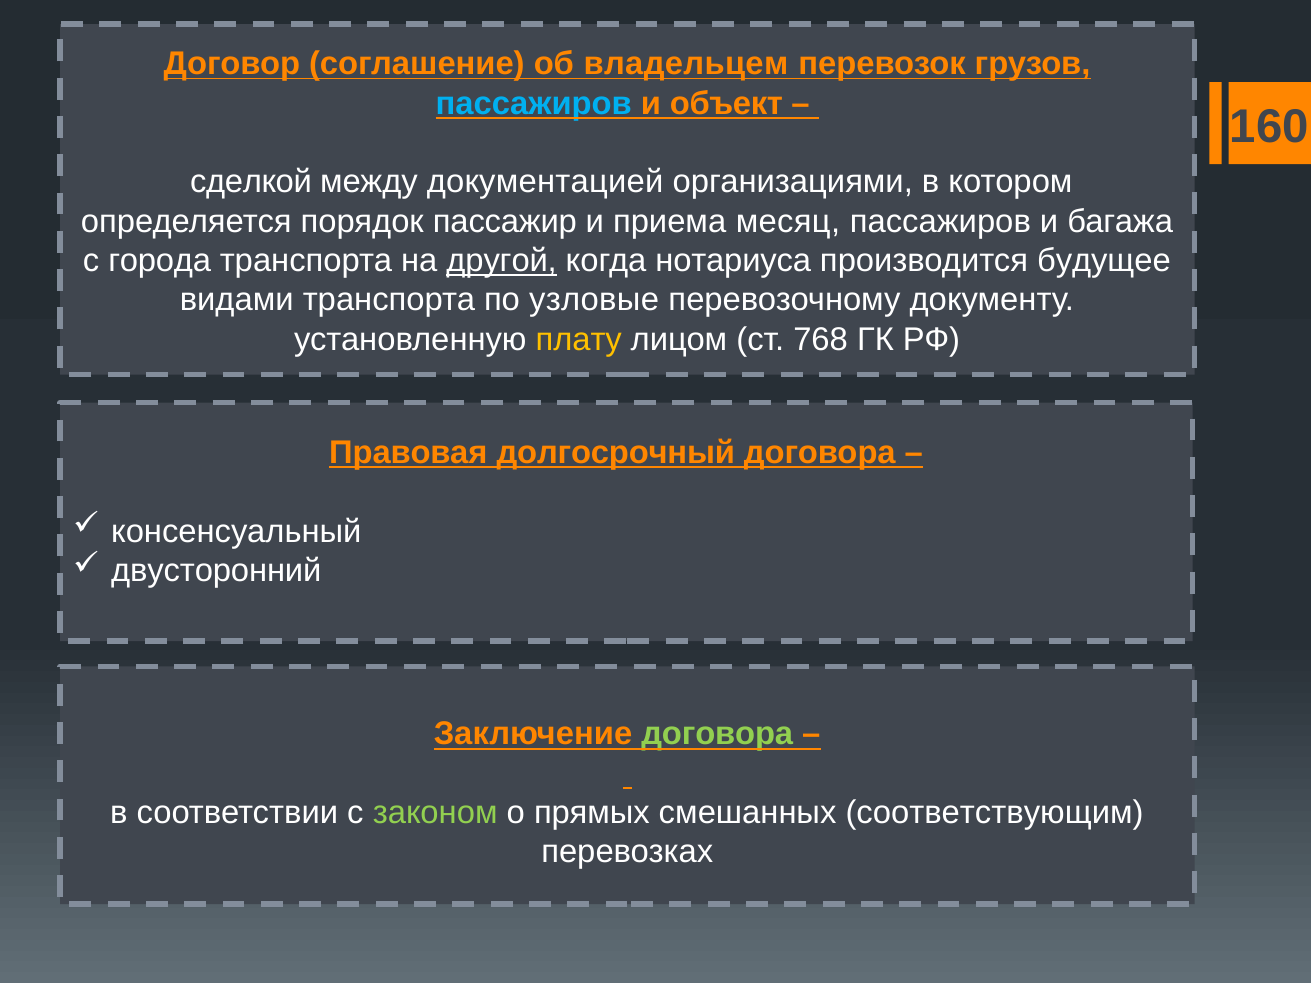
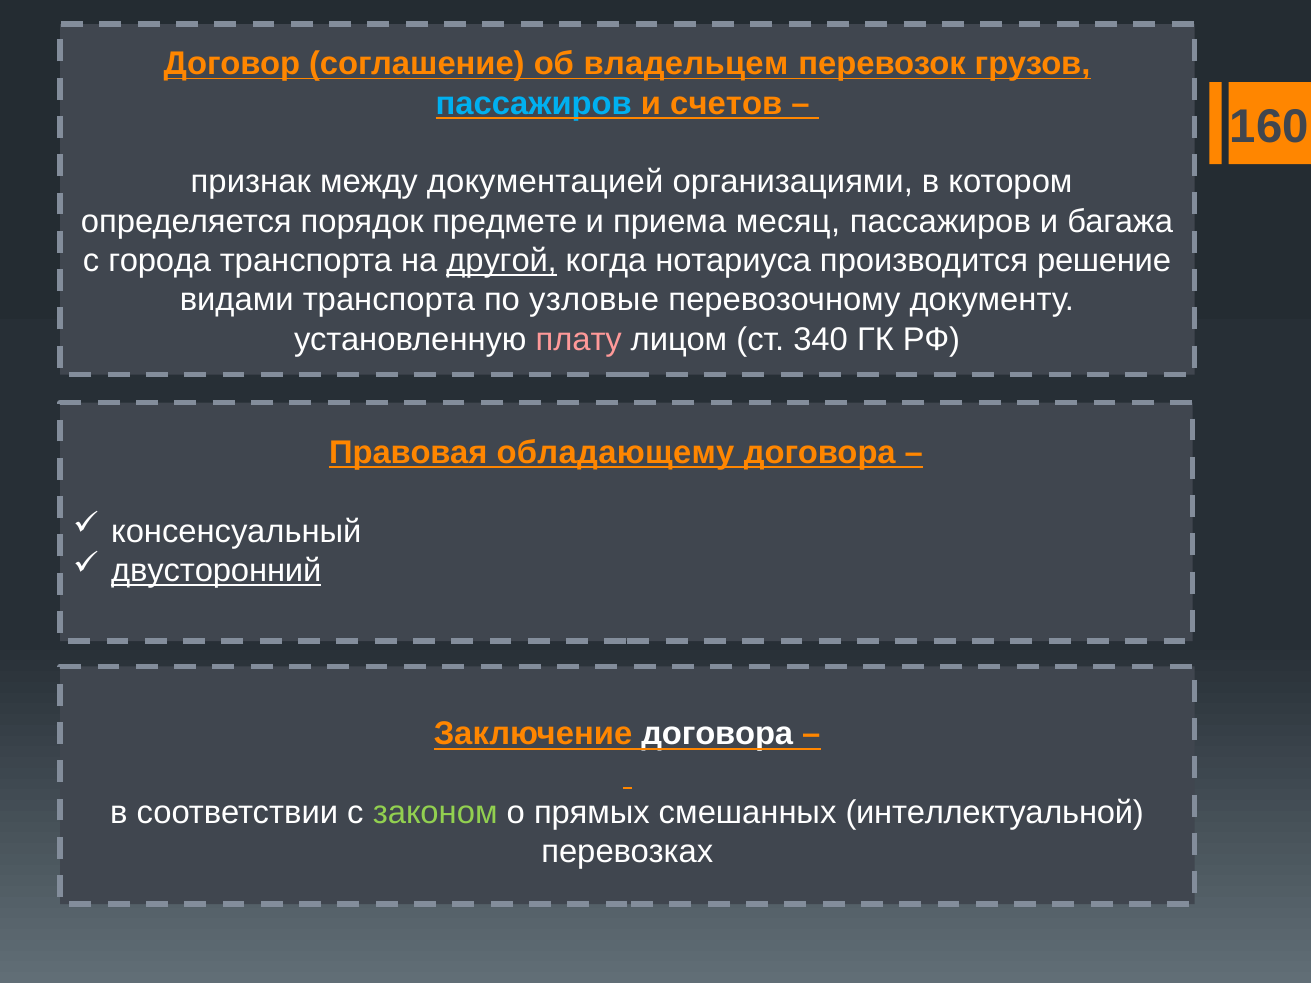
объект: объект -> счетов (726, 103)
сделкой: сделкой -> признак (251, 182)
пассажир: пассажир -> предмете (505, 221)
будущее: будущее -> решение (1104, 261)
плату colour: yellow -> pink (579, 339)
768: 768 -> 340 (821, 339)
долгосрочный: долгосрочный -> обладающему (616, 453)
двусторонний underline: none -> present (216, 571)
договора colour: light green -> white (717, 734)
соответствующим: соответствующим -> интеллектуальной (995, 813)
